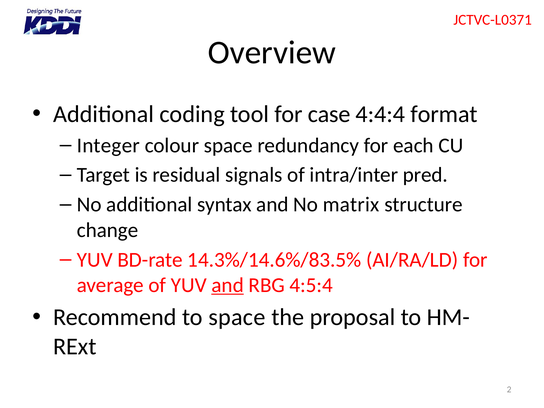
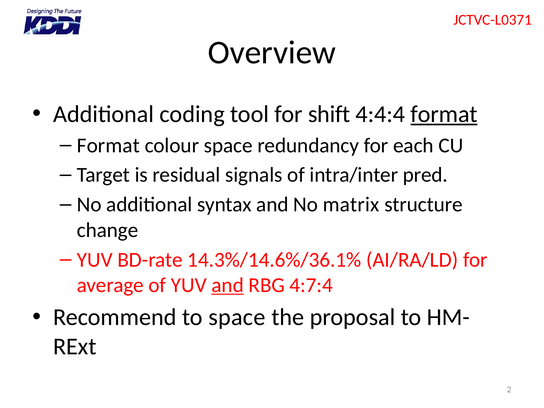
case: case -> shift (329, 114)
format underline: none -> present (444, 114)
Integer: Integer -> Format (108, 145)
14.3%/14.6%/83.5%: 14.3%/14.6%/83.5% -> 14.3%/14.6%/36.1% (274, 260)
4:5:4: 4:5:4 -> 4:7:4 (311, 285)
